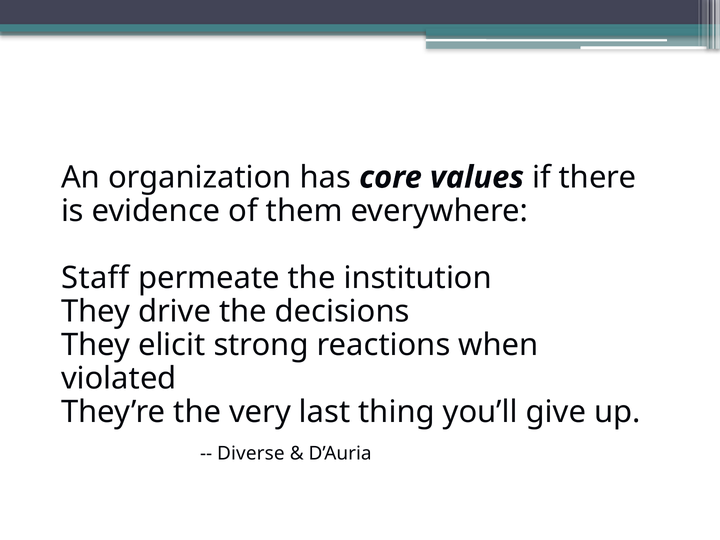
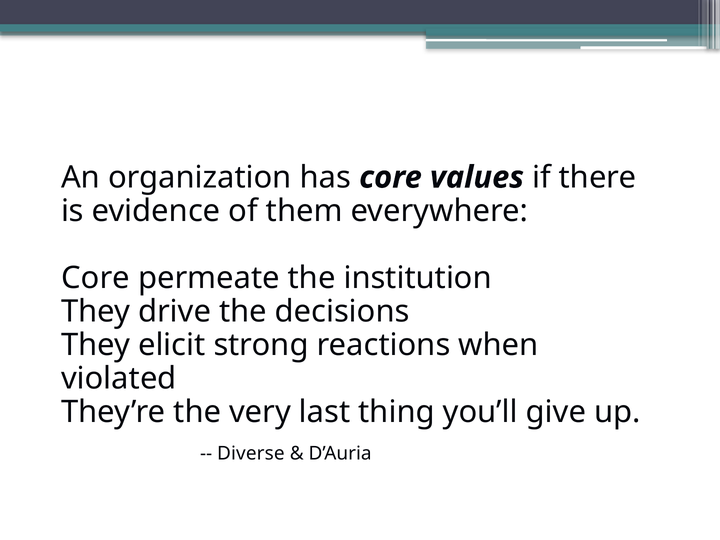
Staff: Staff -> Core (96, 278)
